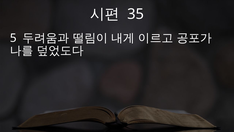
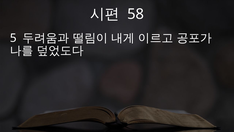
35: 35 -> 58 (136, 14)
